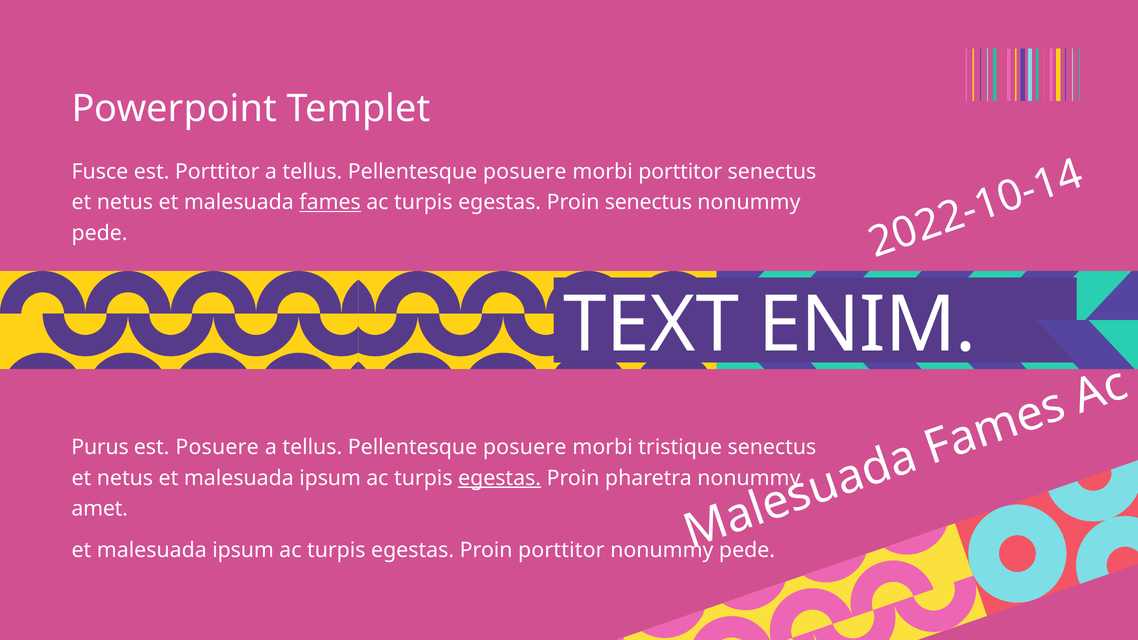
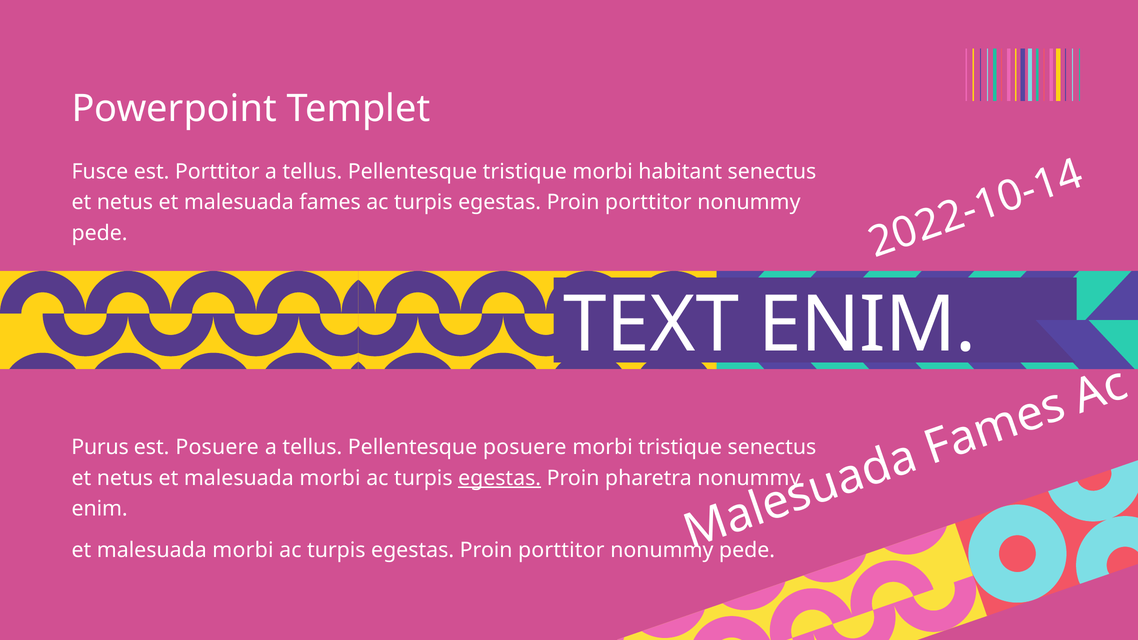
posuere: posuere -> tristique (525, 172)
morbi porttitor: porttitor -> habitant (680, 172)
fames underline: present -> none (330, 202)
senectus: senectus -> porttitor (648, 202)
netus et malesuada ipsum: ipsum -> morbi (330, 478)
amet: amet -> enim (100, 509)
ipsum: ipsum -> morbi (243, 551)
